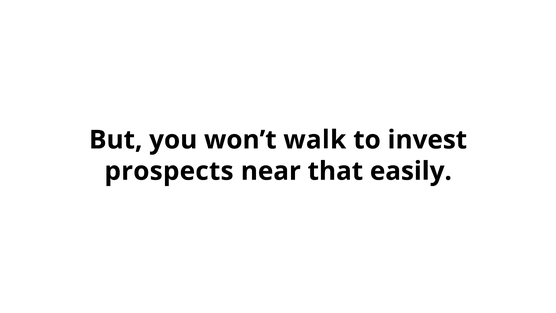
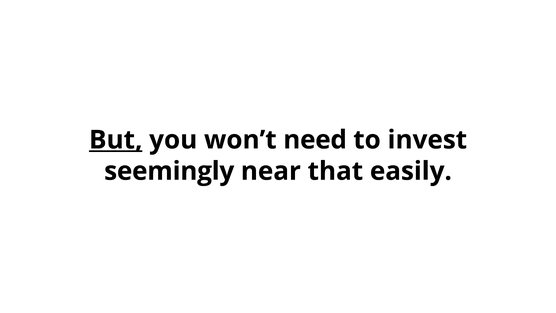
But underline: none -> present (116, 140)
walk: walk -> need (315, 140)
prospects: prospects -> seemingly (169, 171)
